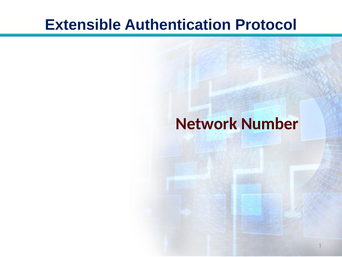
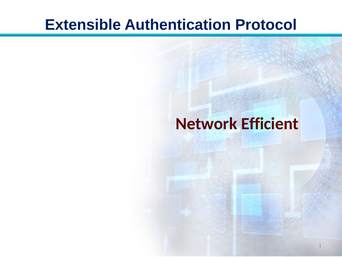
Number: Number -> Efficient (270, 123)
